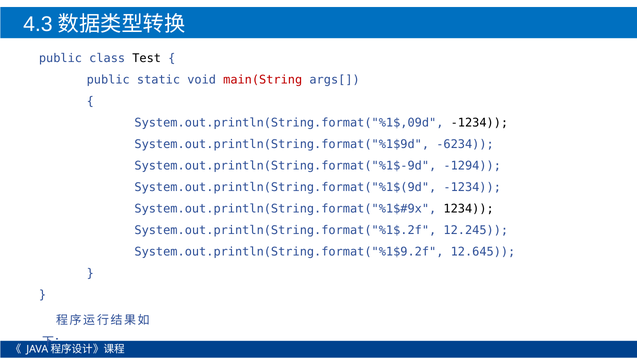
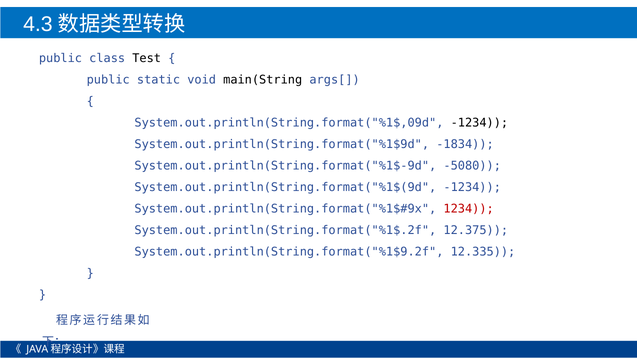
main(String colour: red -> black (263, 80)
-6234: -6234 -> -1834 (465, 144)
-1294: -1294 -> -5080 (472, 166)
1234 colour: black -> red (469, 209)
12.245: 12.245 -> 12.375 (476, 230)
12.645: 12.645 -> 12.335 (483, 252)
